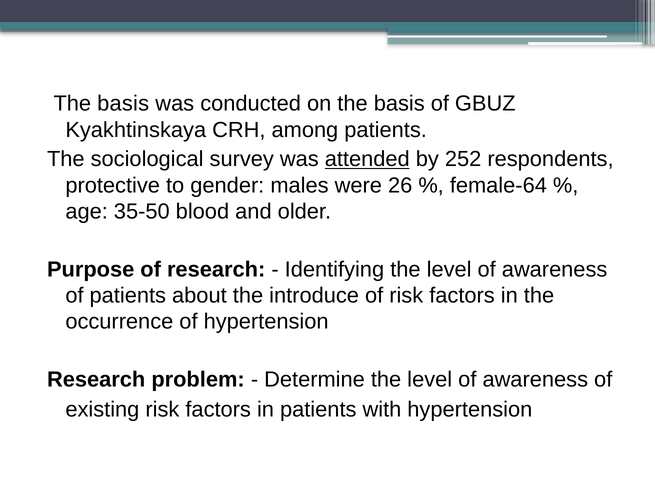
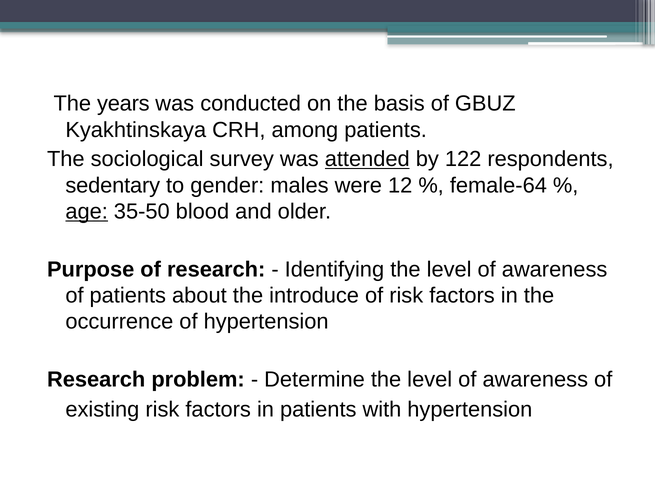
basis: basis -> years (123, 103)
252: 252 -> 122 (463, 159)
protective: protective -> sedentary (113, 185)
26: 26 -> 12 (400, 185)
age underline: none -> present (87, 212)
